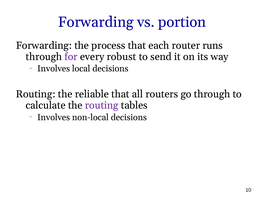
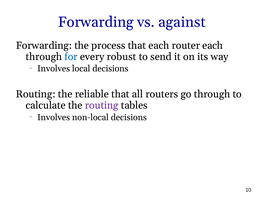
portion: portion -> against (182, 22)
router runs: runs -> each (213, 46)
for colour: purple -> blue (71, 57)
